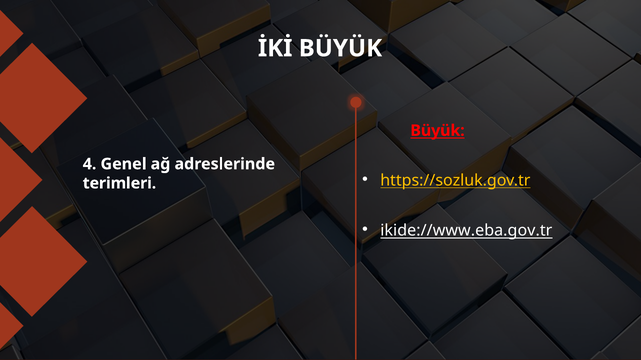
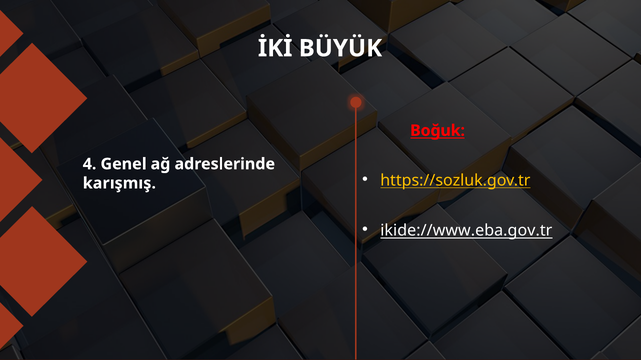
Büyük: Büyük -> Boğuk (438, 131)
terimleri: terimleri -> karışmış (119, 183)
